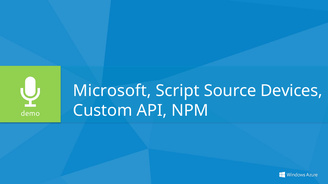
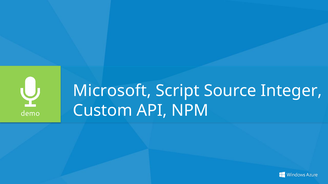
Devices: Devices -> Integer (291, 91)
